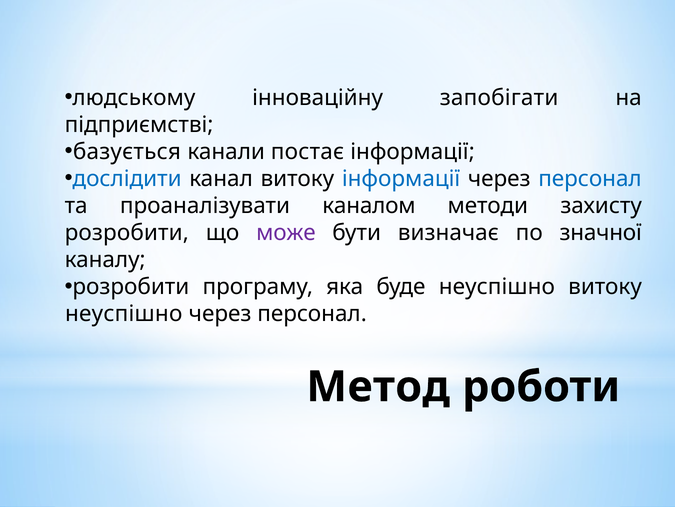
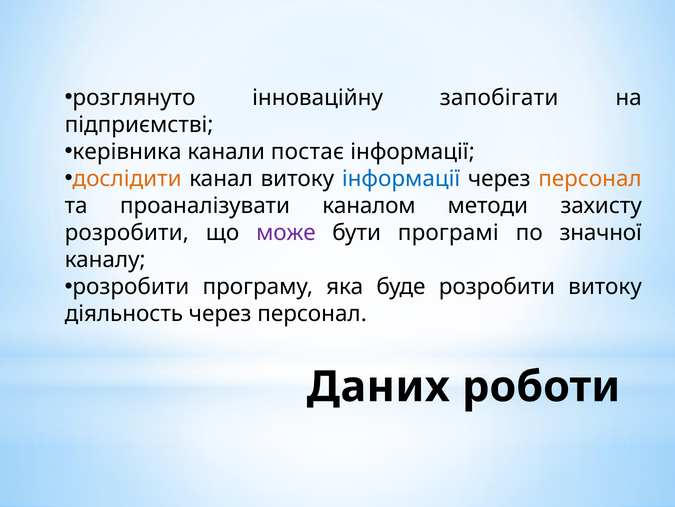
людському: людському -> розглянуто (134, 97)
базується: базується -> керівника (127, 151)
дослідити colour: blue -> orange (127, 178)
персонал colour: blue -> orange (590, 178)
визначає: визначає -> програмі (448, 232)
буде неуспішно: неуспішно -> розробити (497, 286)
неуспішно: неуспішно -> діяльность (124, 313)
Метод: Метод -> Даних (378, 386)
